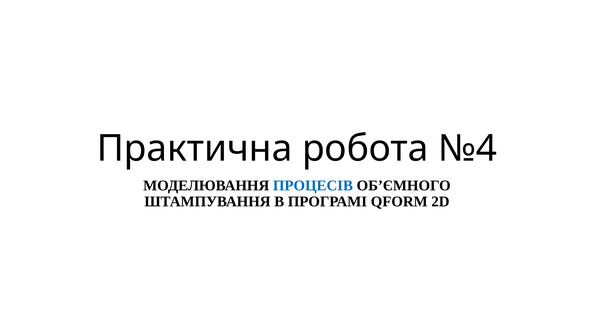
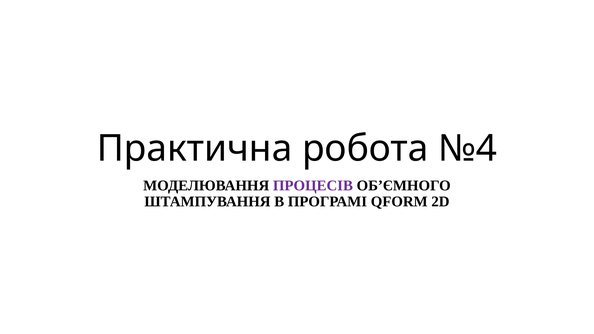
ПРОЦЕСІВ colour: blue -> purple (313, 186)
